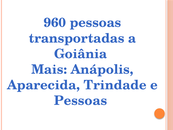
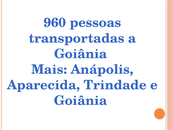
Pessoas: Pessoas -> Goiânia (81, 101)
